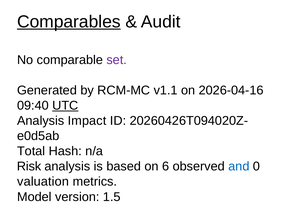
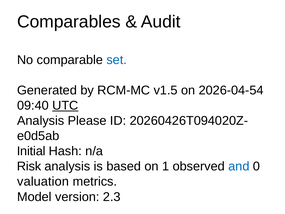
Comparables underline: present -> none (69, 22)
set colour: purple -> blue (117, 60)
v1.1: v1.1 -> v1.5 (166, 90)
2026-04-16: 2026-04-16 -> 2026-04-54 (231, 90)
Impact: Impact -> Please (87, 121)
Total: Total -> Initial (31, 151)
6: 6 -> 1 (166, 166)
1.5: 1.5 -> 2.3 (112, 197)
